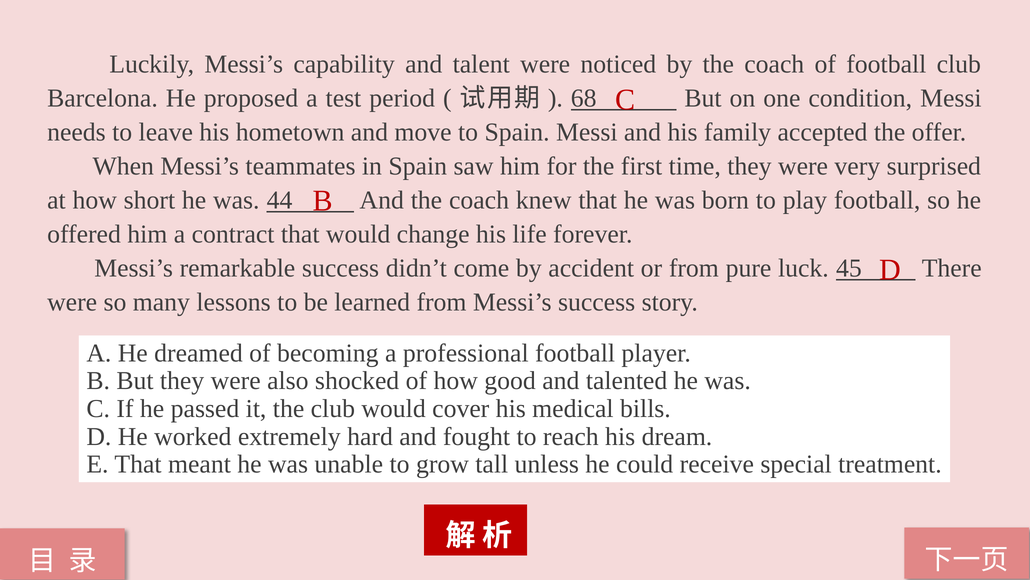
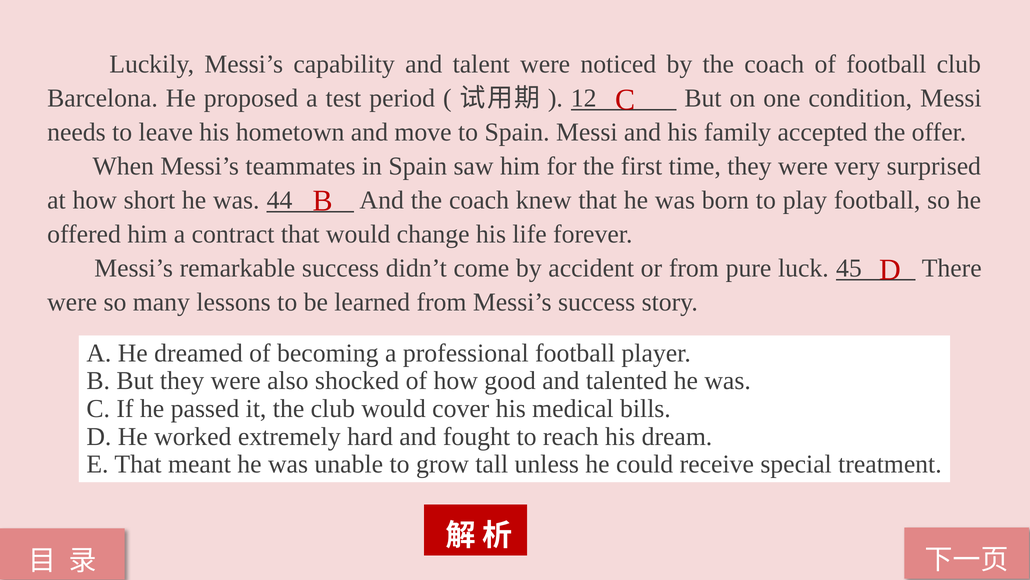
68: 68 -> 12 (584, 98)
